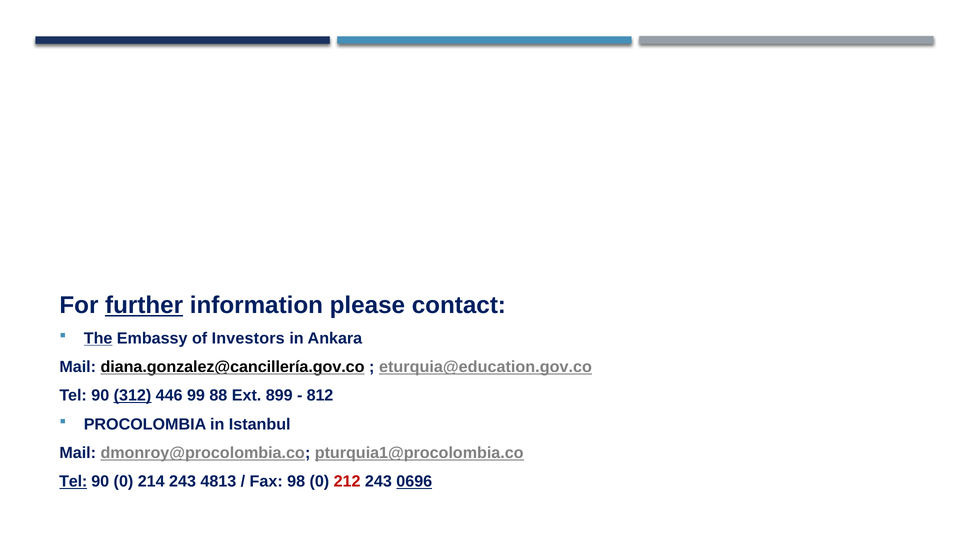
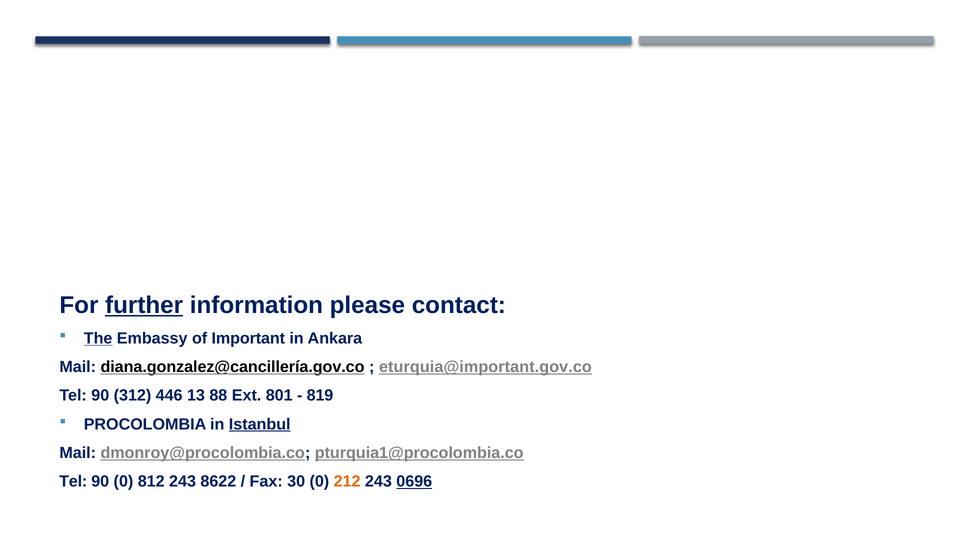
Investors: Investors -> Important (248, 338)
eturquia@education.gov.co: eturquia@education.gov.co -> eturquia@important.gov.co (485, 367)
312 underline: present -> none (132, 396)
99: 99 -> 13 (196, 396)
899: 899 -> 801 (279, 396)
812: 812 -> 819 (320, 396)
Istanbul underline: none -> present (260, 424)
Tel underline: present -> none (73, 482)
214: 214 -> 812 (151, 482)
4813: 4813 -> 8622 (218, 482)
98: 98 -> 30 (296, 482)
212 colour: red -> orange (347, 482)
